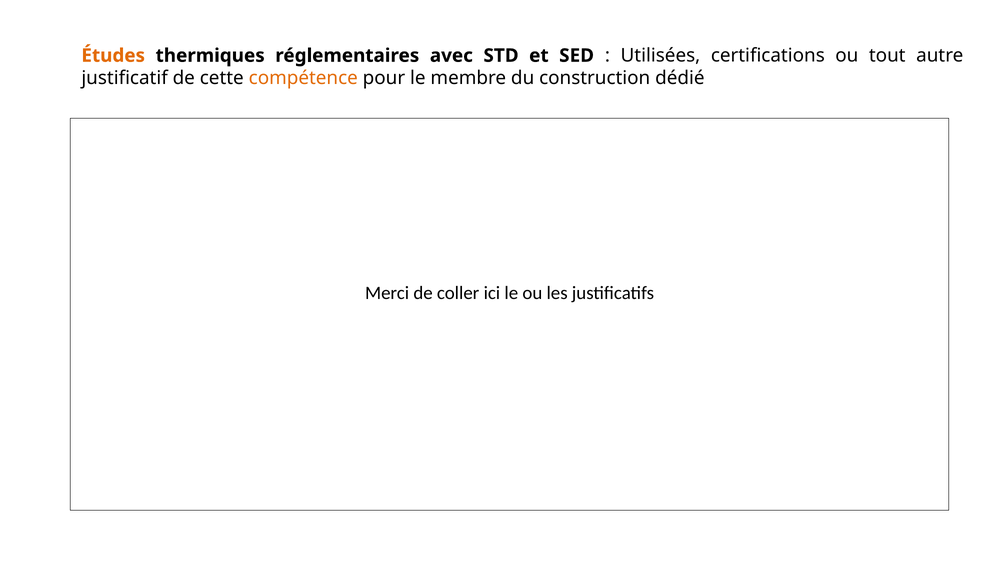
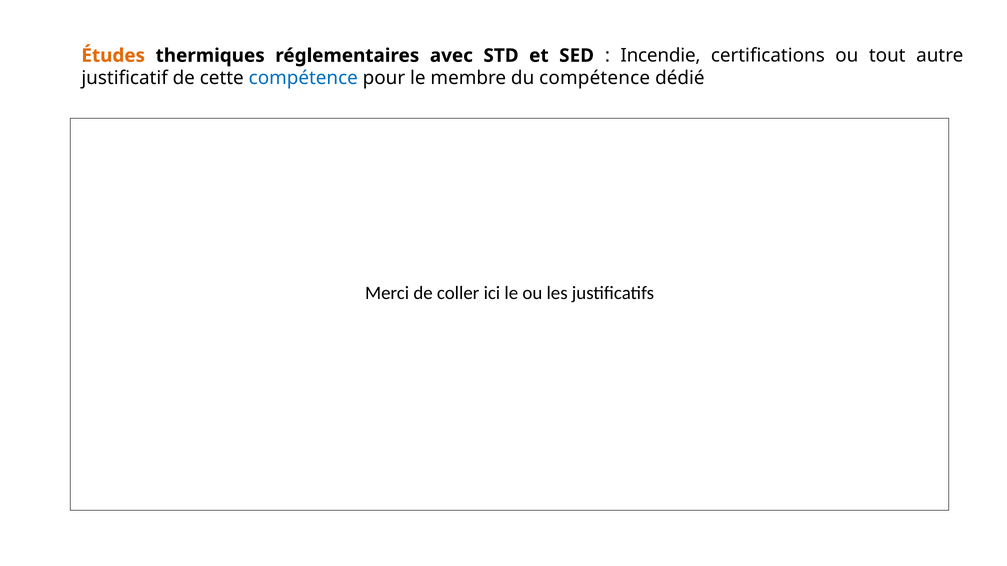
Utilisées: Utilisées -> Incendie (660, 56)
compétence colour: orange -> blue (303, 78)
du construction: construction -> compétence (595, 78)
